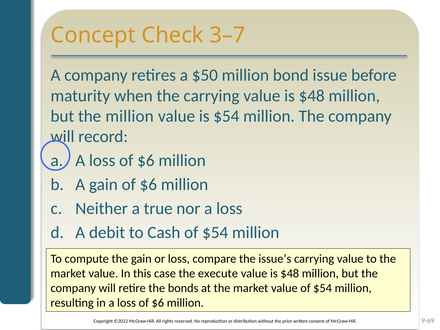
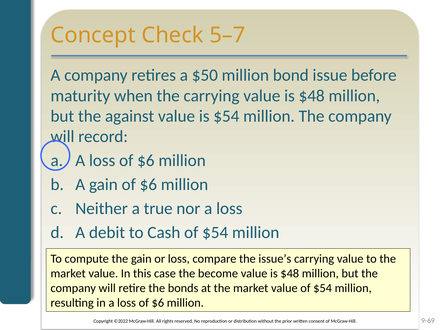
3–7: 3–7 -> 5–7 (227, 35)
the million: million -> against (130, 116)
execute: execute -> become (218, 274)
